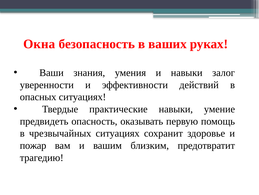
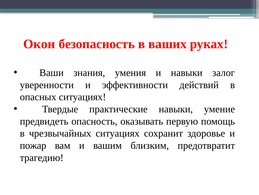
Окна: Окна -> Окон (39, 44)
